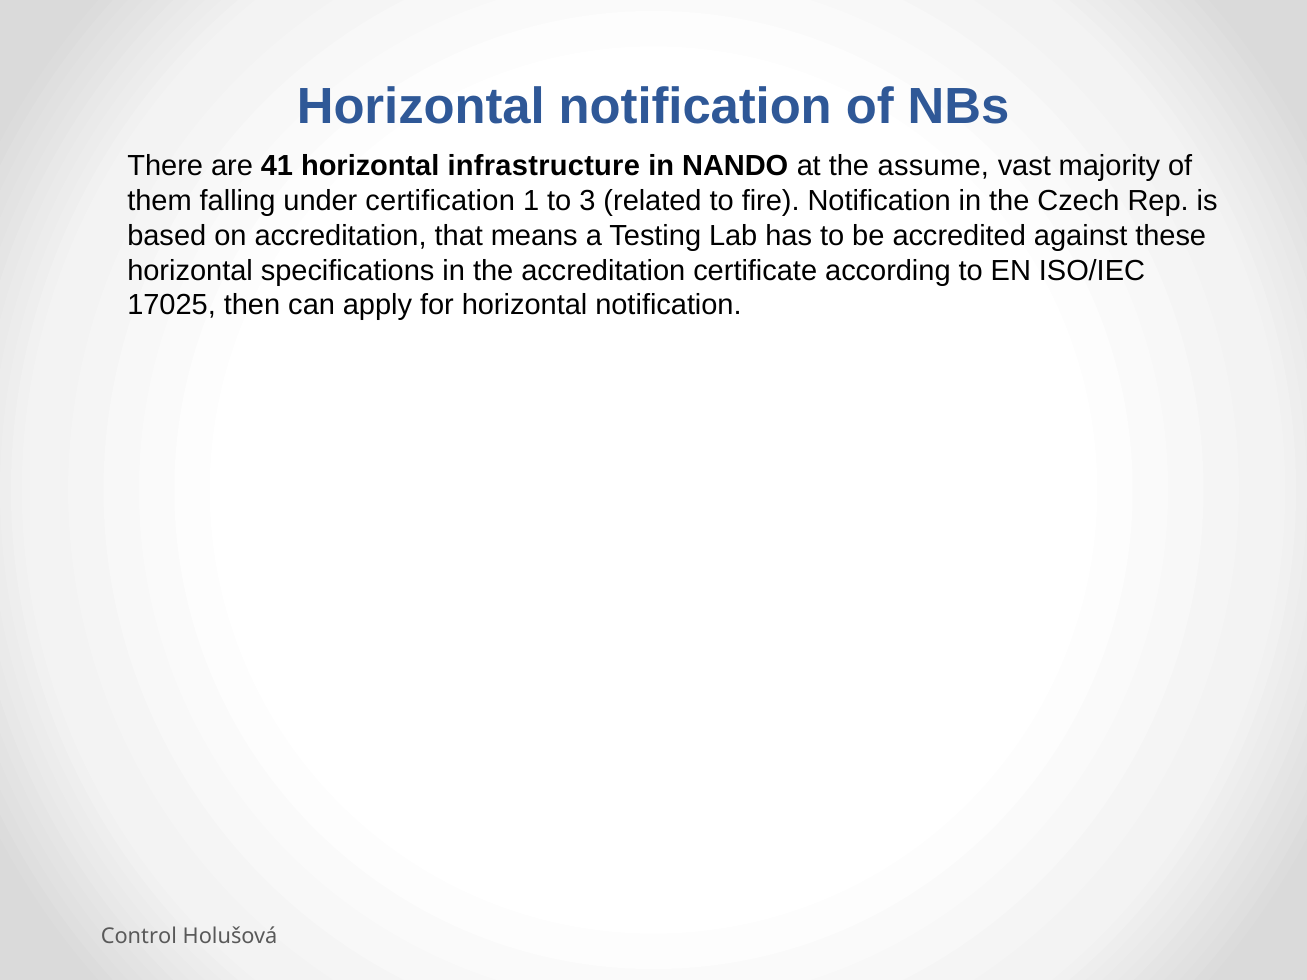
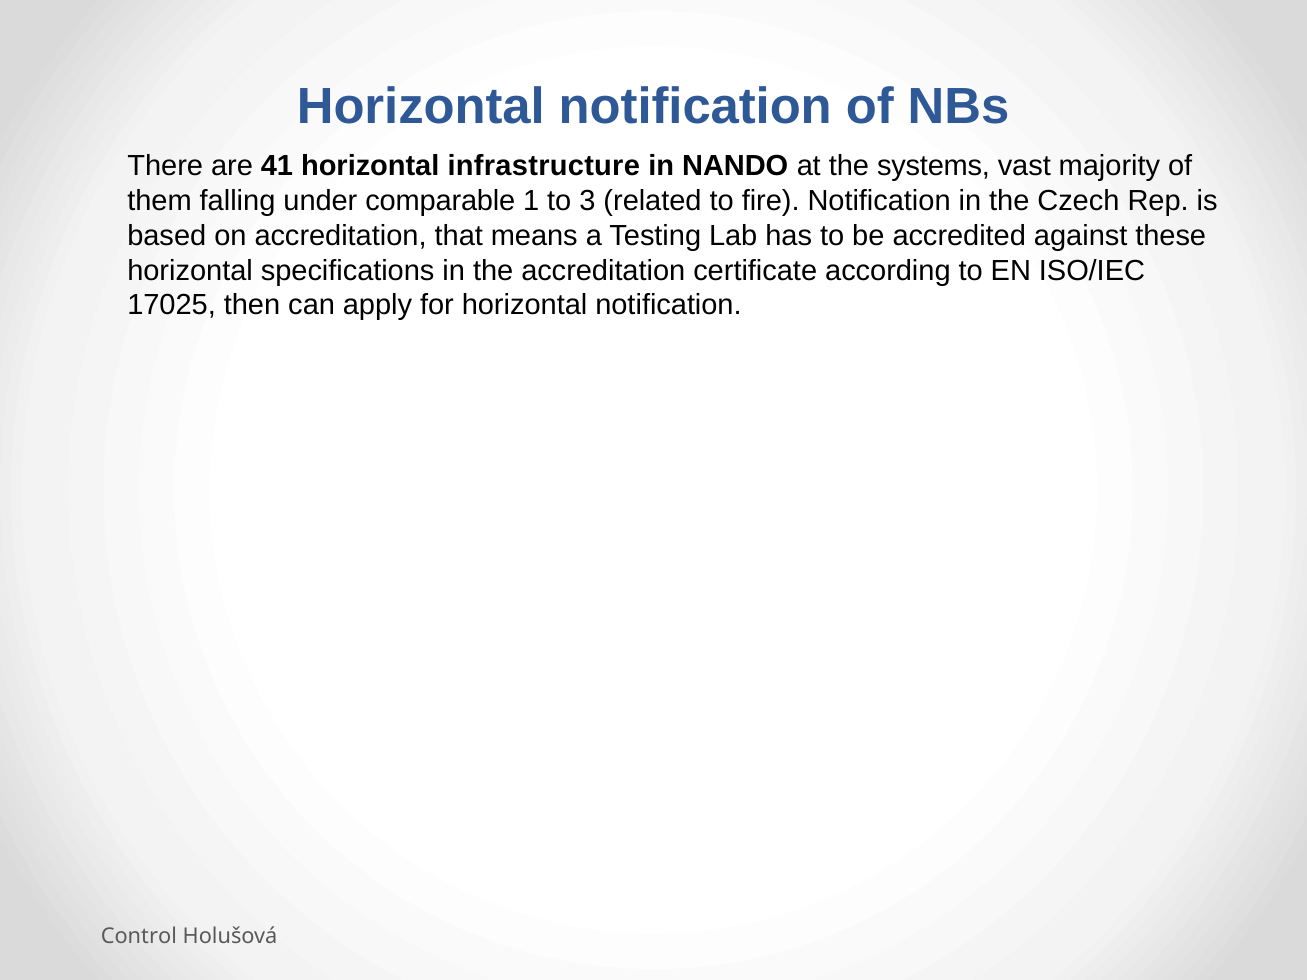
assume: assume -> systems (934, 166)
certification: certification -> comparable (440, 201)
